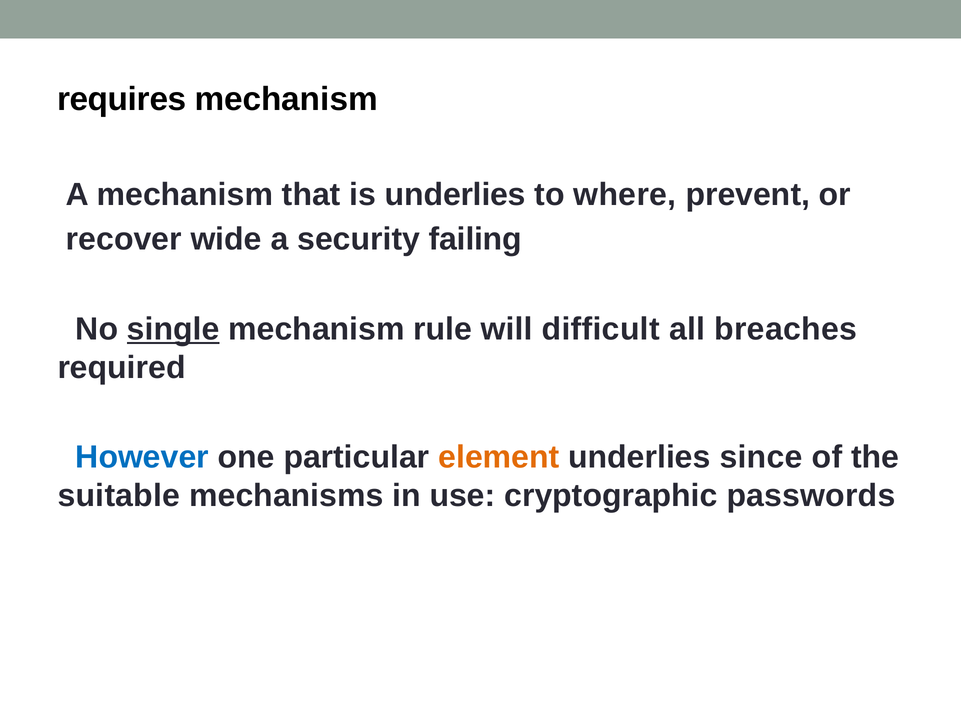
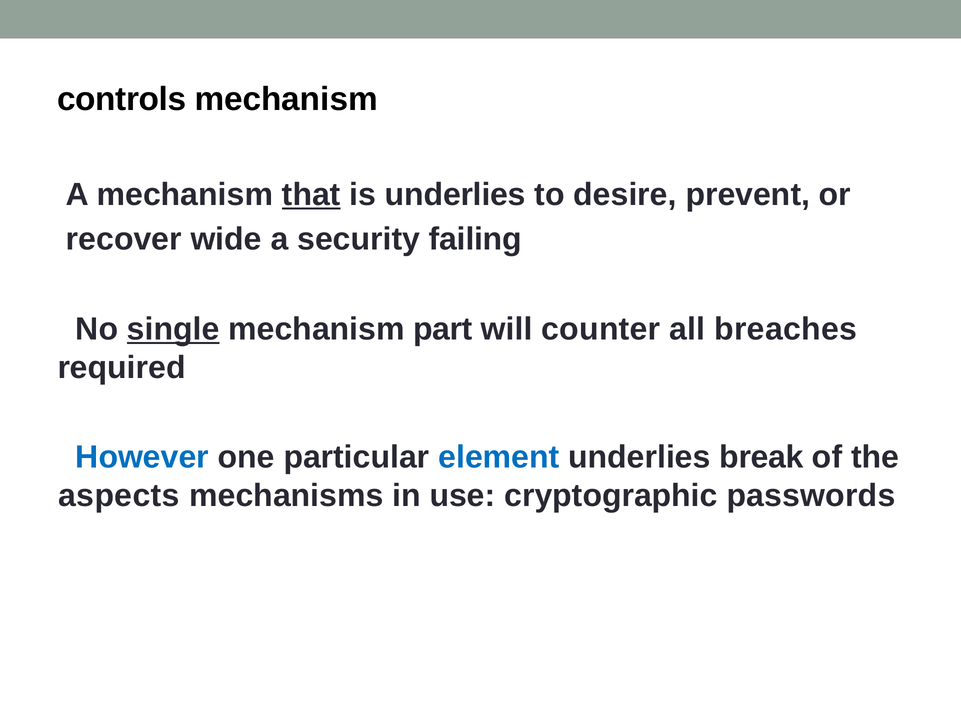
requires: requires -> controls (122, 99)
that underline: none -> present (311, 194)
where: where -> desire (625, 194)
rule: rule -> part (443, 329)
difficult: difficult -> counter (601, 329)
element colour: orange -> blue (499, 457)
since: since -> break (761, 457)
suitable: suitable -> aspects (119, 496)
